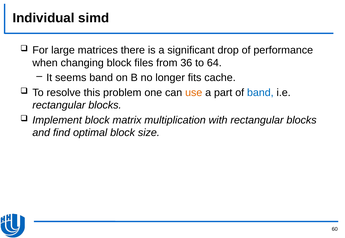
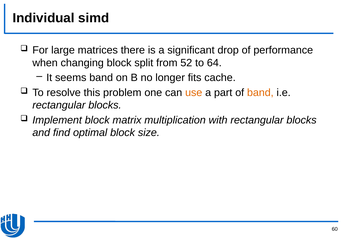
files: files -> split (144, 63)
36: 36 -> 52 (186, 63)
band colour: blue -> orange (260, 93)
